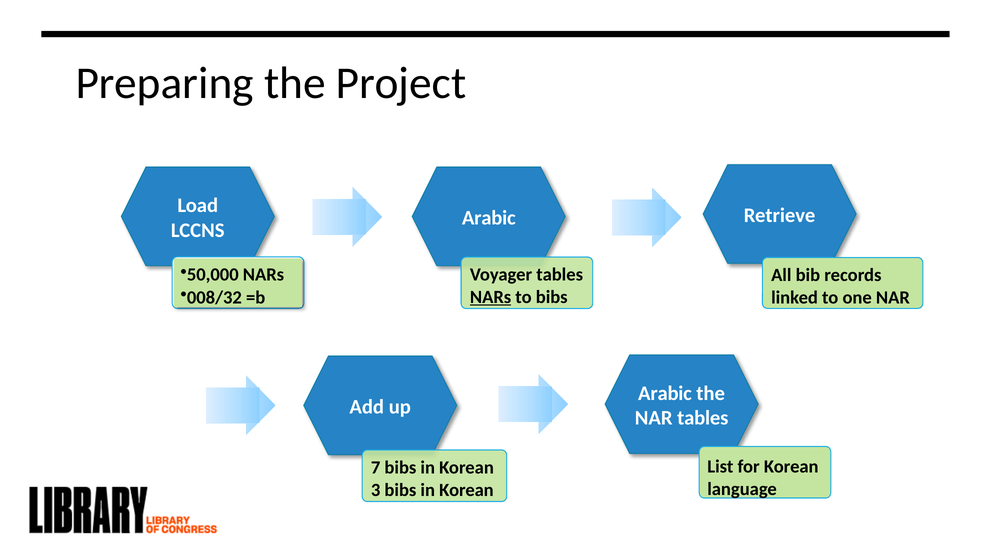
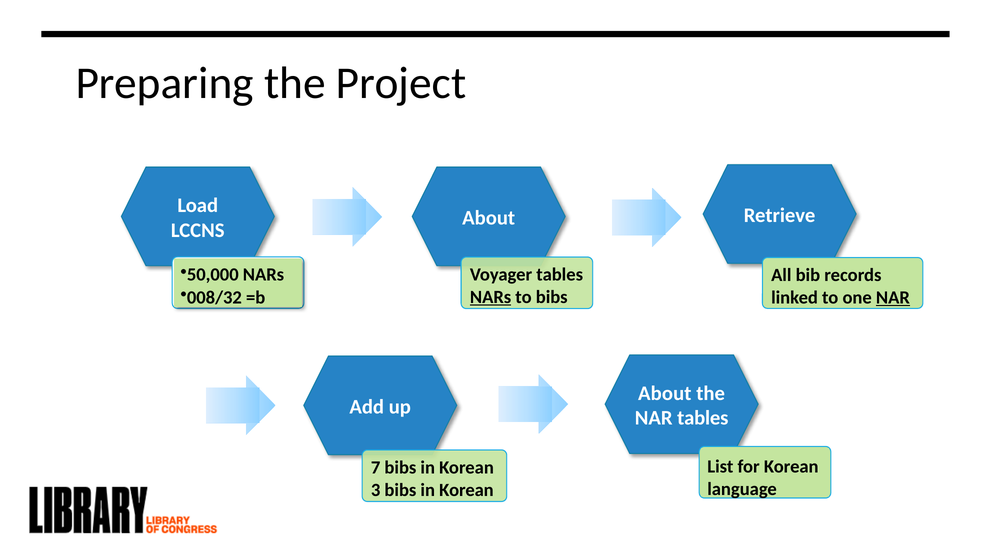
Arabic: Arabic -> About (489, 218)
NAR underline: none -> present (893, 297)
Arabic: Arabic -> About (665, 393)
